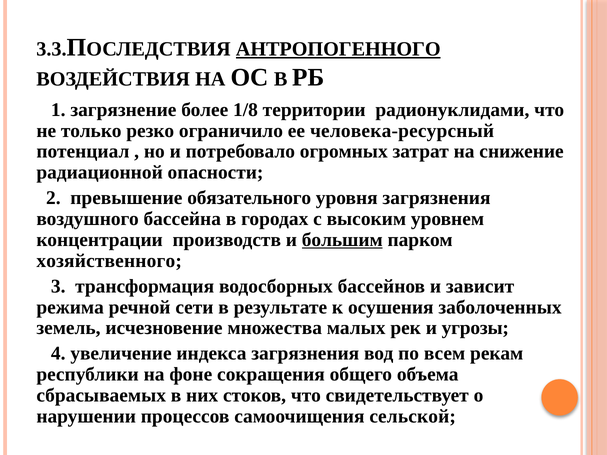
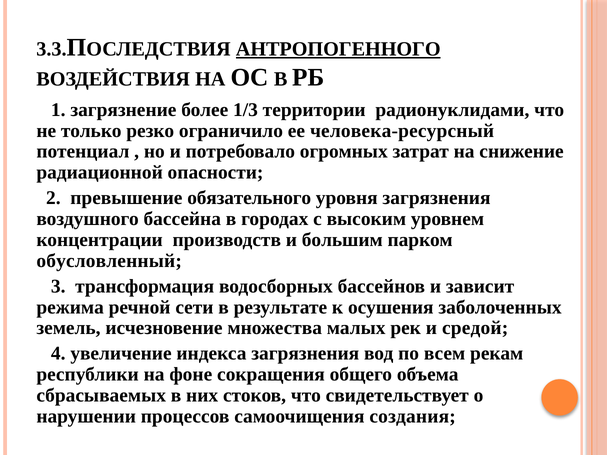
1/8: 1/8 -> 1/3 (245, 110)
большим underline: present -> none (342, 240)
хозяйственного: хозяйственного -> обусловленный (109, 261)
угрозы: угрозы -> средой (475, 328)
сельской: сельской -> создания (413, 417)
